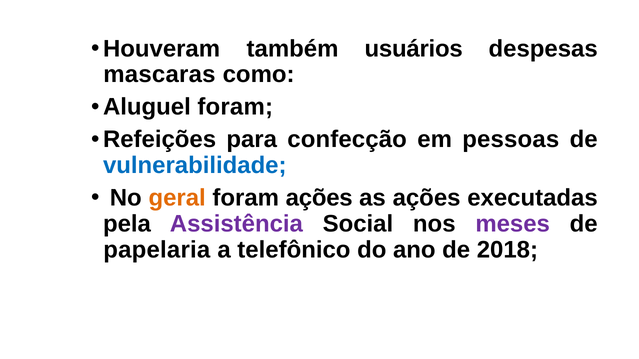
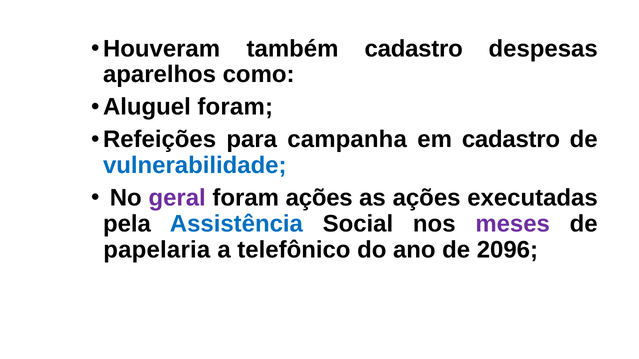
também usuários: usuários -> cadastro (414, 49)
mascaras: mascaras -> aparelhos (160, 75)
confecção: confecção -> campanha (347, 140)
em pessoas: pessoas -> cadastro (511, 140)
geral colour: orange -> purple (177, 198)
Assistência colour: purple -> blue (236, 224)
2018: 2018 -> 2096 (507, 250)
